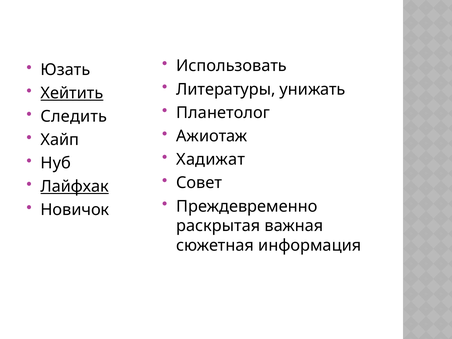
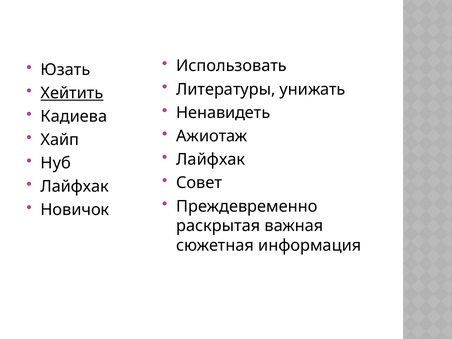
Планетолог: Планетолог -> Ненавидеть (223, 113)
Следить: Следить -> Кадиева (74, 116)
Хадижат: Хадижат -> Лайфхак (211, 160)
Лайфхак underline: present -> none (75, 186)
